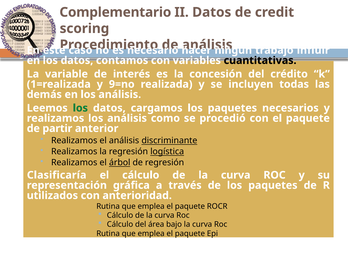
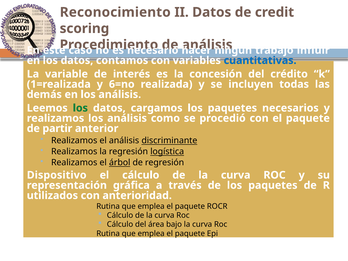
Complementario: Complementario -> Reconocimiento (115, 12)
cuantitativas colour: black -> blue (260, 60)
9=no: 9=no -> 6=no (122, 84)
Clasificaría: Clasificaría -> Dispositivo (57, 175)
